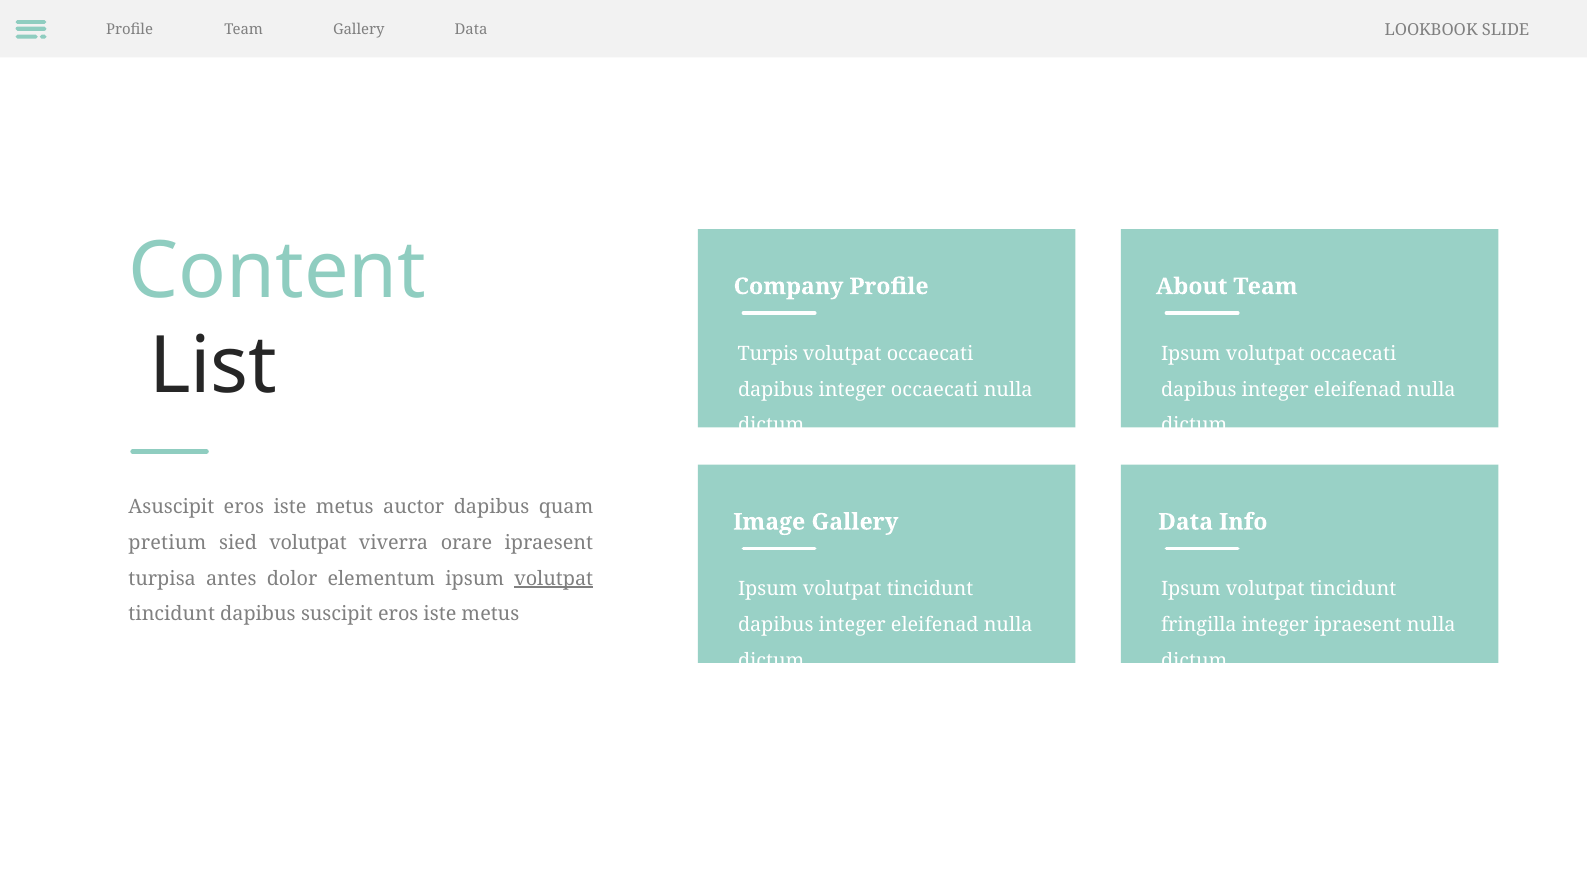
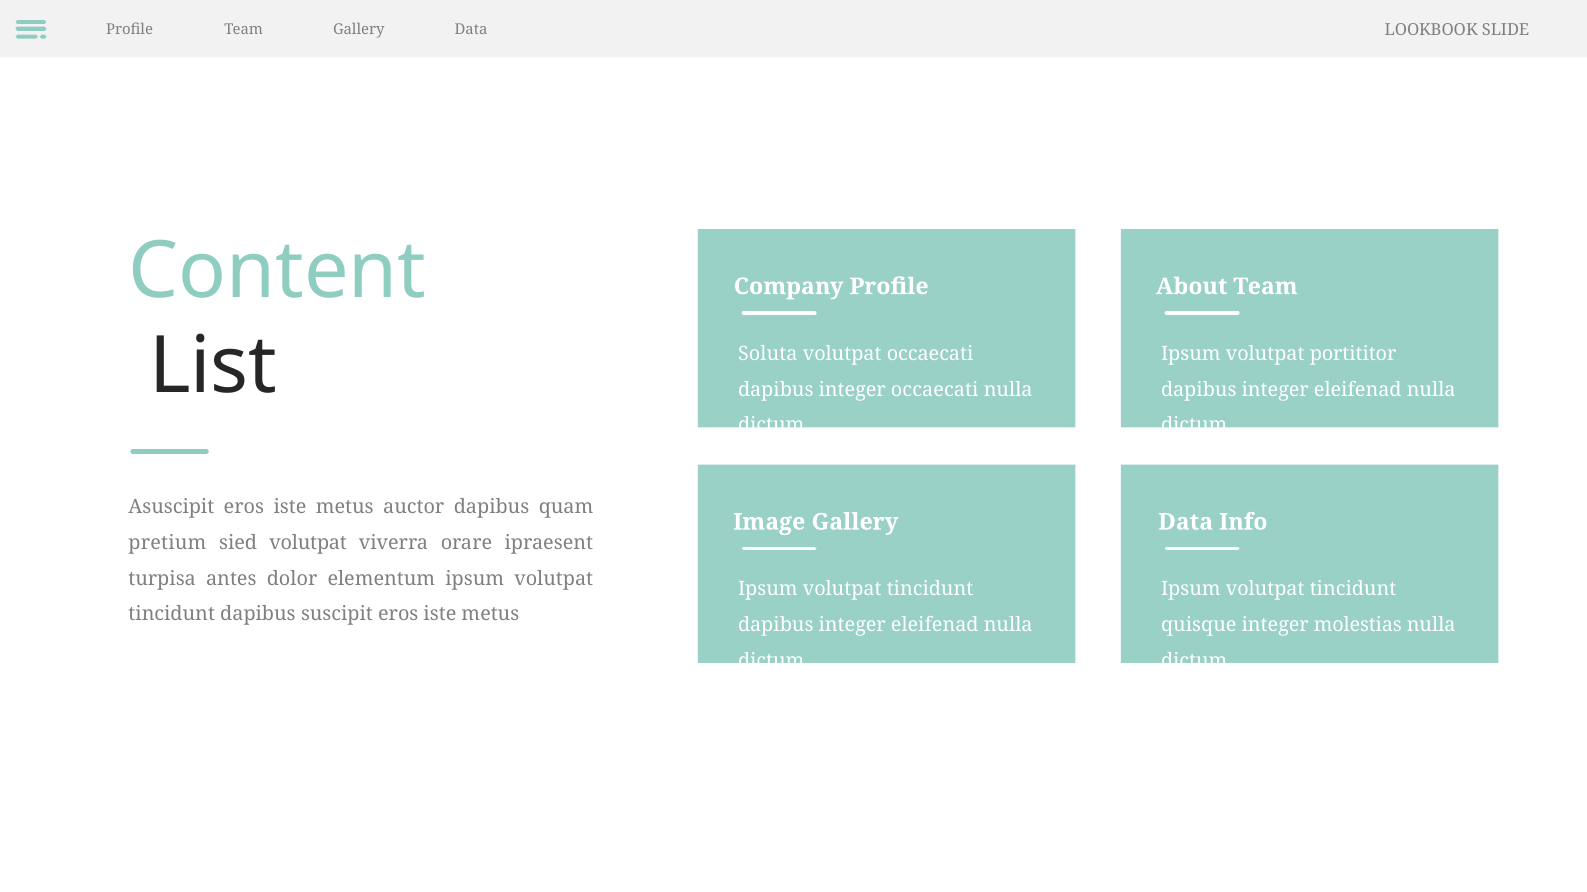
Turpis: Turpis -> Soluta (768, 354)
Ipsum volutpat occaecati: occaecati -> portititor (1353, 354)
volutpat underline: present -> none (554, 579)
fringilla: fringilla -> quisque (1199, 625)
integer ipraesent: ipraesent -> molestias (1358, 625)
